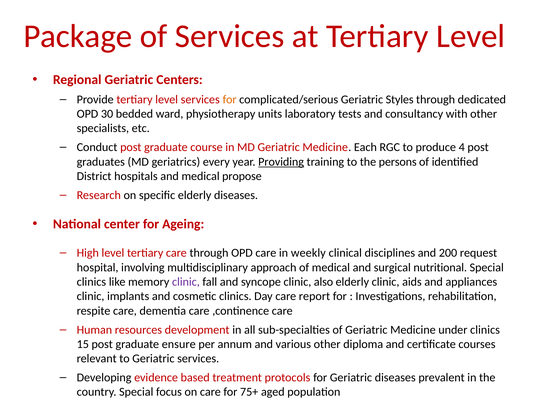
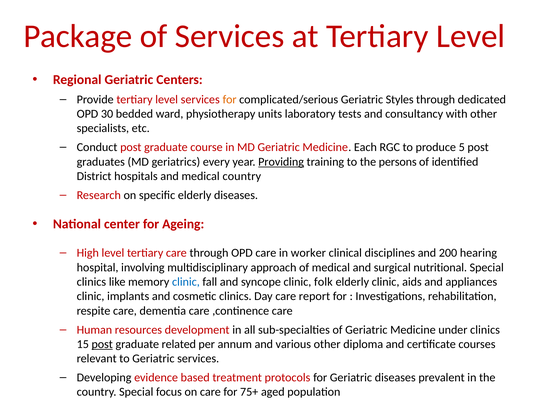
4: 4 -> 5 (462, 147)
medical propose: propose -> country (242, 176)
weekly: weekly -> worker (308, 253)
request: request -> hearing (478, 253)
clinic colour: purple -> blue (186, 282)
also: also -> folk (323, 282)
post underline: none -> present (102, 344)
ensure: ensure -> related (179, 344)
